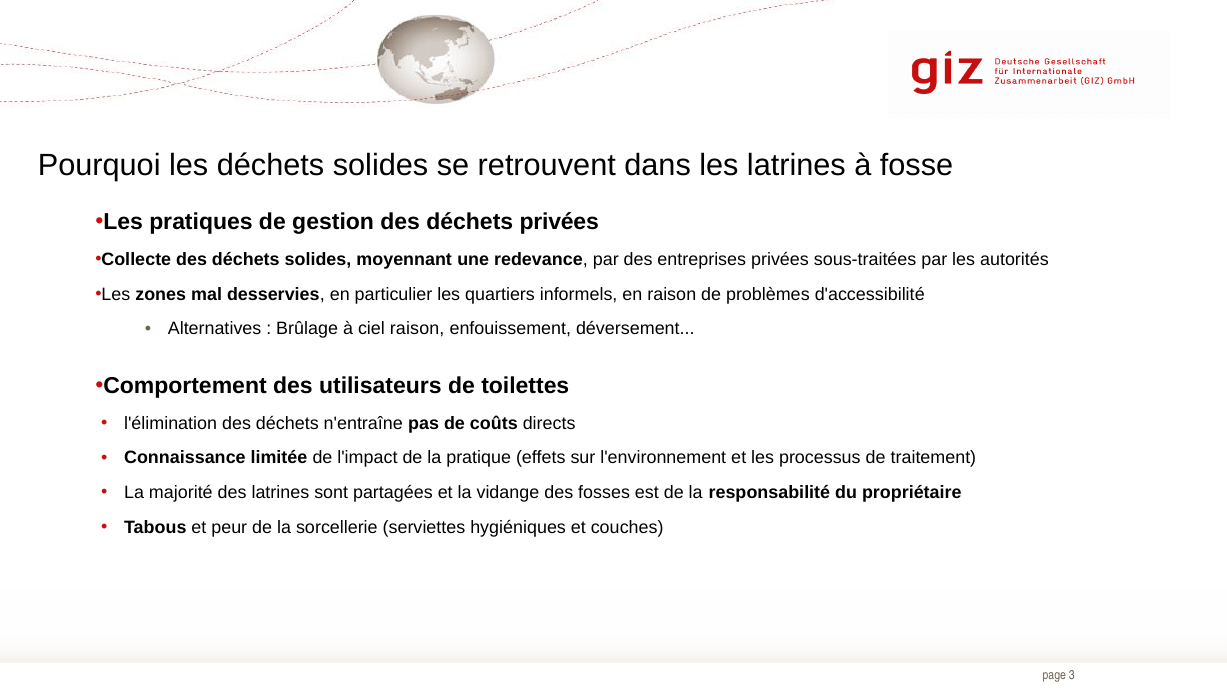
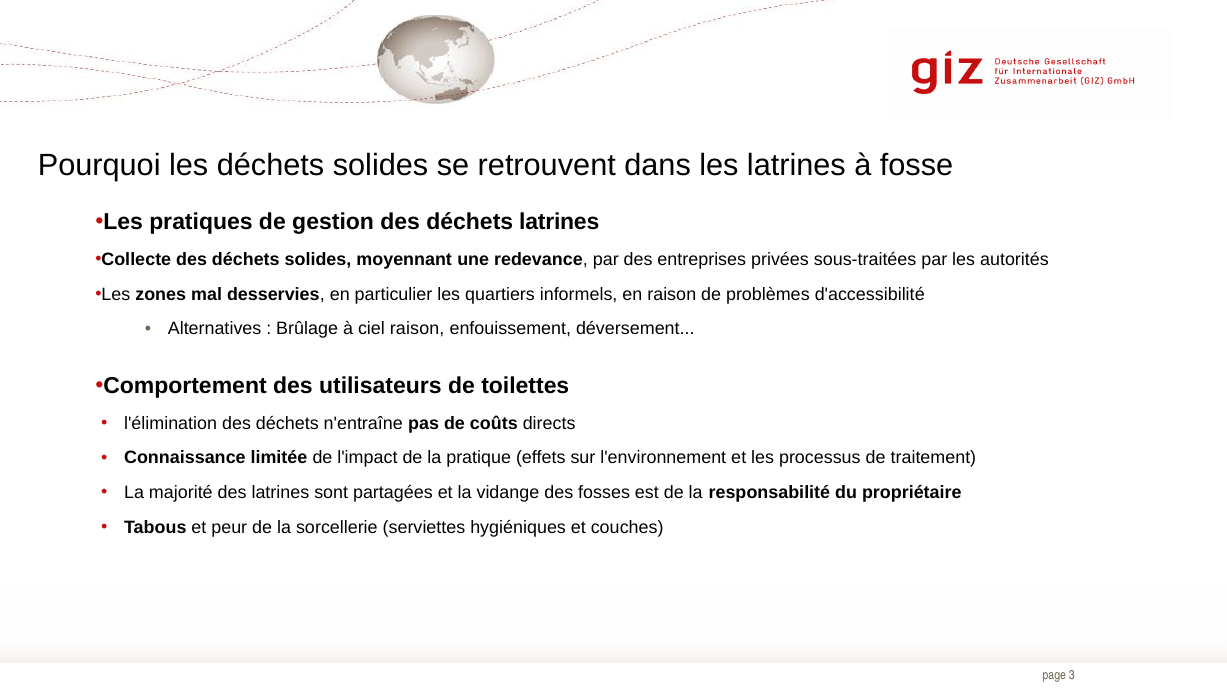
déchets privées: privées -> latrines (559, 222)
